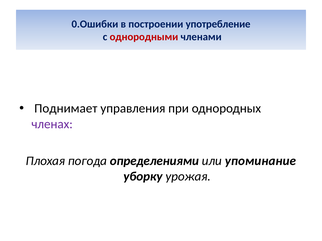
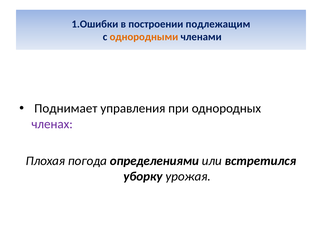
0.Ошибки: 0.Ошибки -> 1.Ошибки (95, 24)
употребление: употребление -> подлежащим (218, 24)
однородными colour: red -> orange (144, 37)
упоминание: упоминание -> встретился (260, 161)
